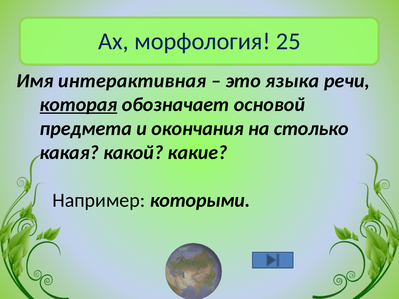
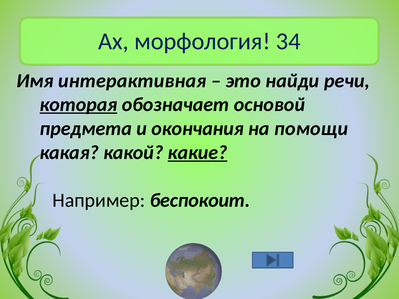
25: 25 -> 34 (288, 41)
языка: языка -> найди (292, 81)
столько: столько -> помощи (311, 129)
какие underline: none -> present (198, 153)
которыми: которыми -> беспокоит (200, 200)
